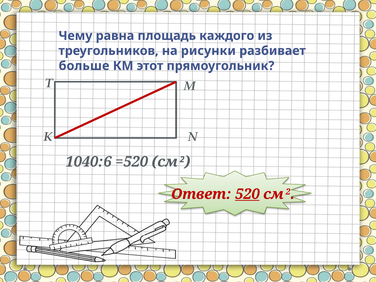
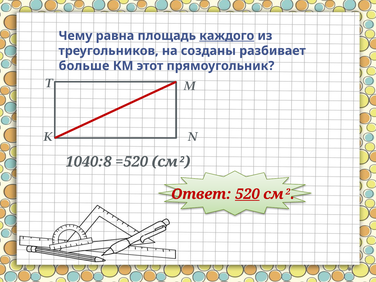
каждого underline: none -> present (227, 36)
рисунки: рисунки -> созданы (208, 51)
1040:6: 1040:6 -> 1040:8 (88, 162)
